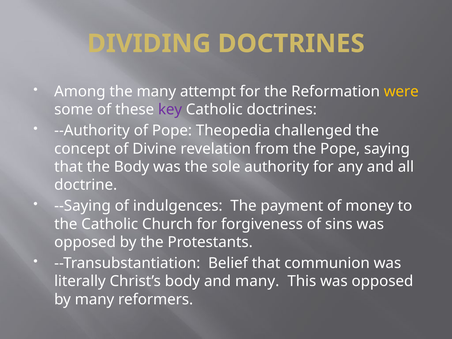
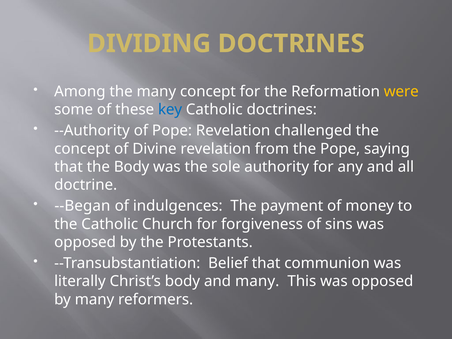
many attempt: attempt -> concept (208, 91)
key colour: purple -> blue (170, 110)
Pope Theopedia: Theopedia -> Revelation (233, 131)
--Saying: --Saying -> --Began (82, 206)
